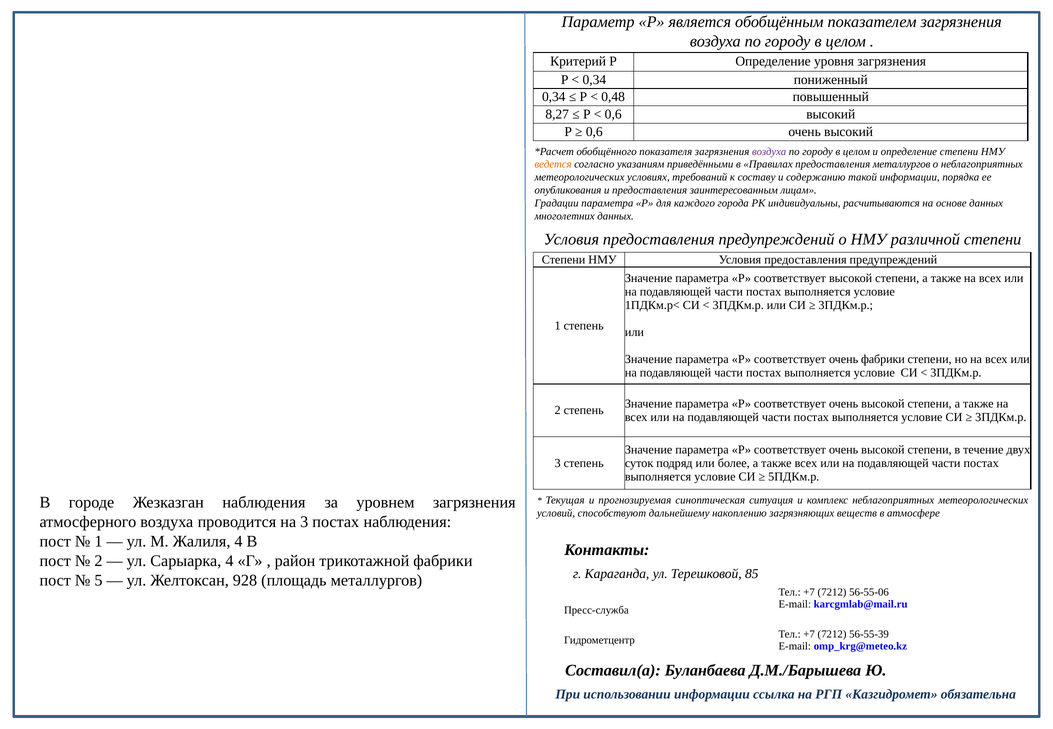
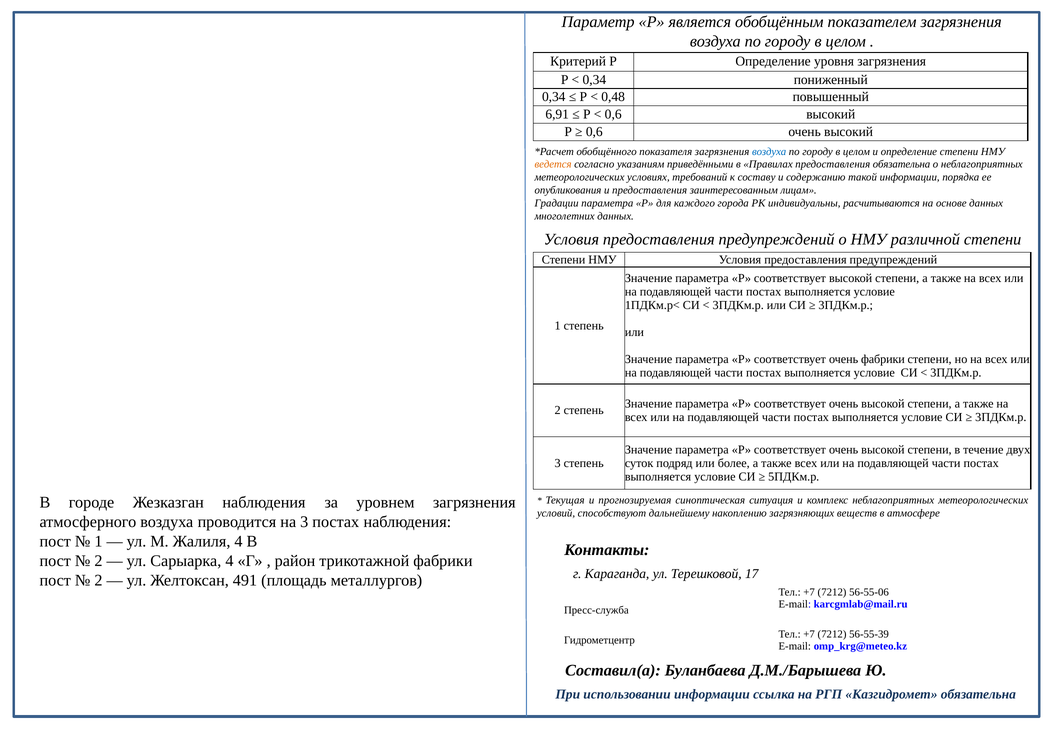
8,27: 8,27 -> 6,91 (557, 114)
воздуха colour: purple -> blue (769, 151)
предоставления металлургов: металлургов -> обязательна (902, 164)
85: 85 -> 17 (752, 574)
5: 5 -> 2 (98, 580)
928: 928 -> 491 (245, 580)
